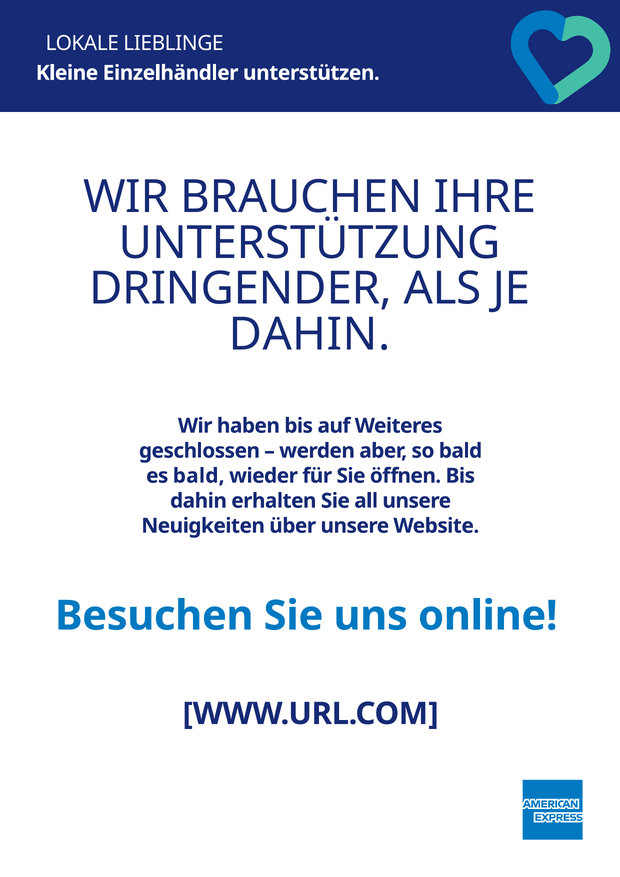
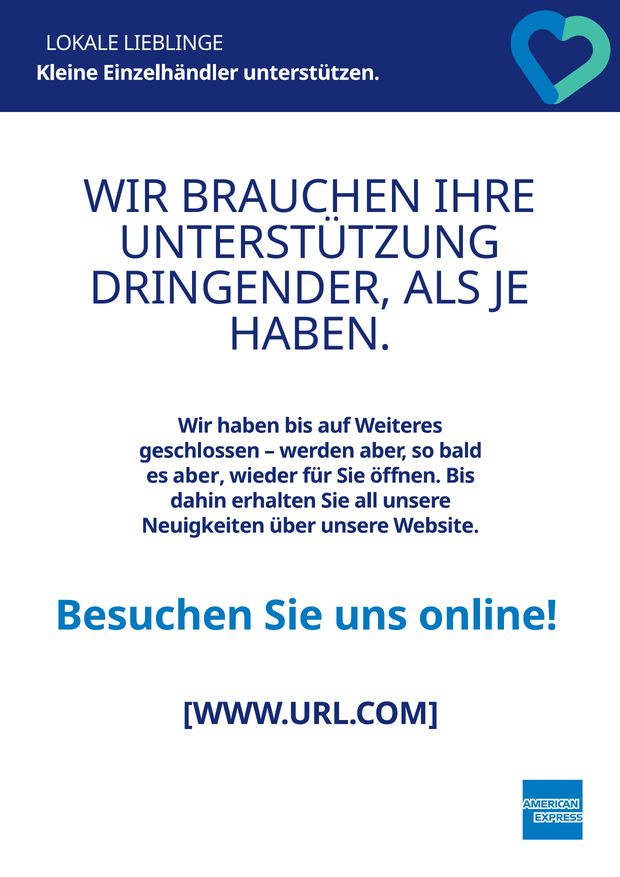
DAHIN: DAHIN -> HABEN (310, 335)
es bald: bald -> aber (199, 476)
